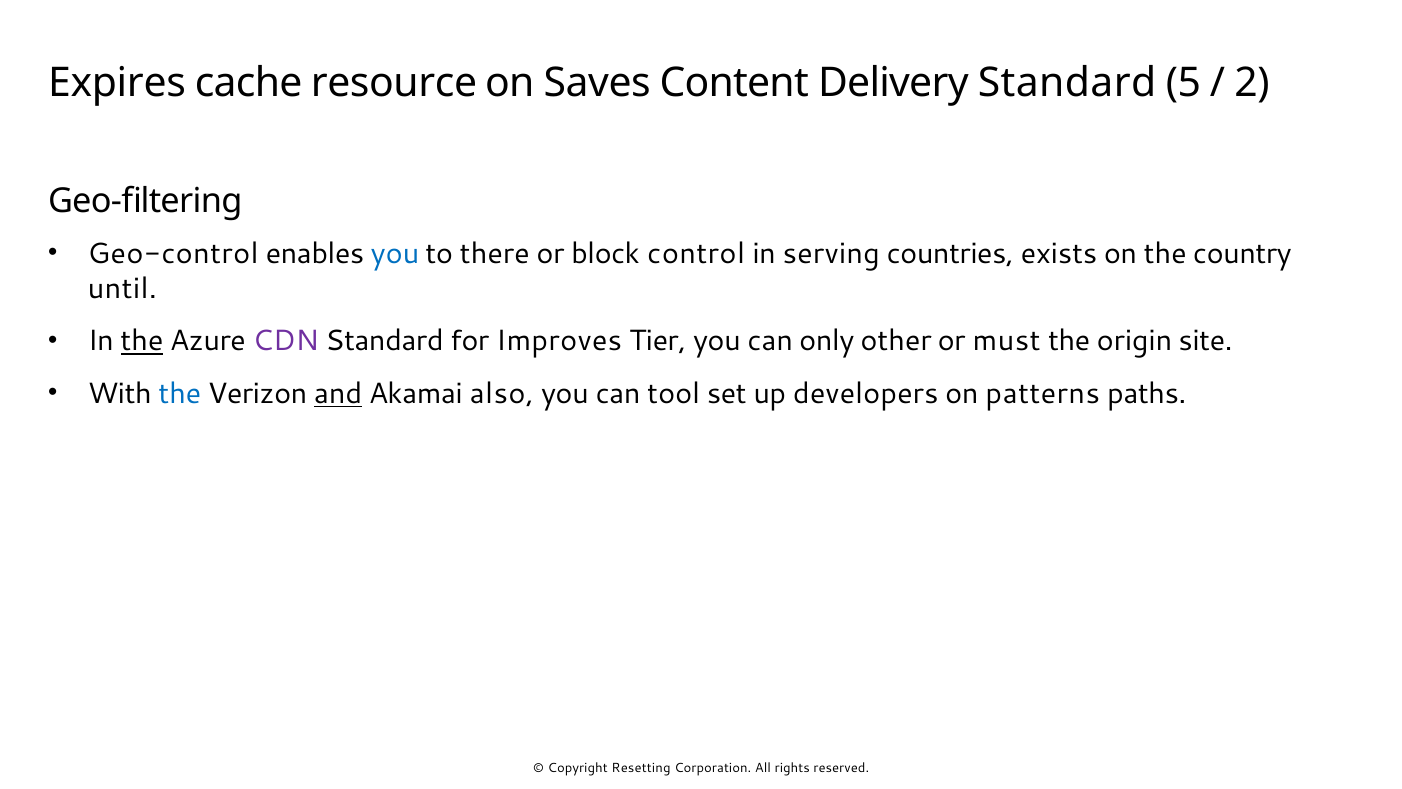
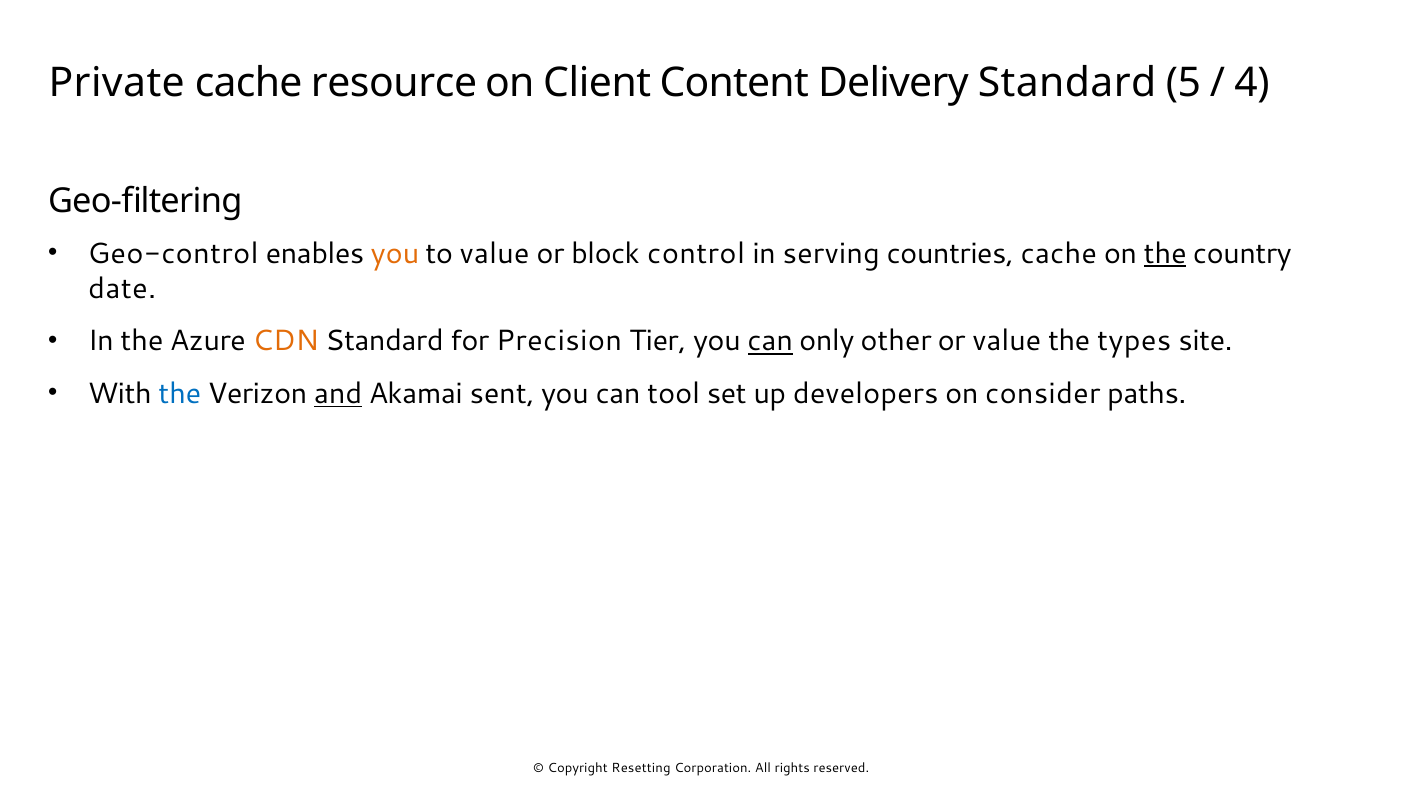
Expires: Expires -> Private (117, 83)
Saves: Saves -> Client (597, 83)
2: 2 -> 4 (1252, 83)
you colour: blue -> orange (395, 253)
to there: there -> value (495, 253)
countries exists: exists -> cache (1059, 253)
the underline: none -> present (1165, 253)
until: until -> date (122, 288)
the underline: present -> none (142, 341)
CDN colour: purple -> orange (286, 341)
Improves: Improves -> Precision (559, 341)
can underline: none -> present (770, 341)
or must: must -> value (1007, 341)
origin: origin -> types (1134, 341)
also: also -> sent (502, 394)
patterns: patterns -> consider (1043, 394)
